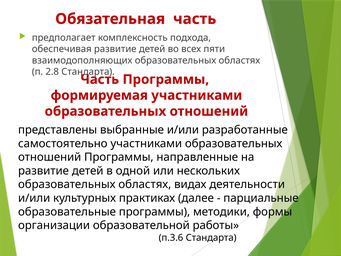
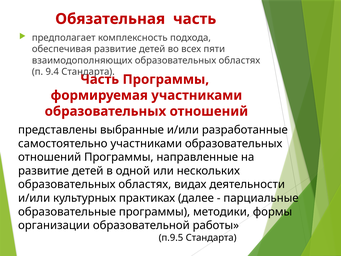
2.8: 2.8 -> 9.4 (52, 72)
п.3.6: п.3.6 -> п.9.5 (171, 238)
